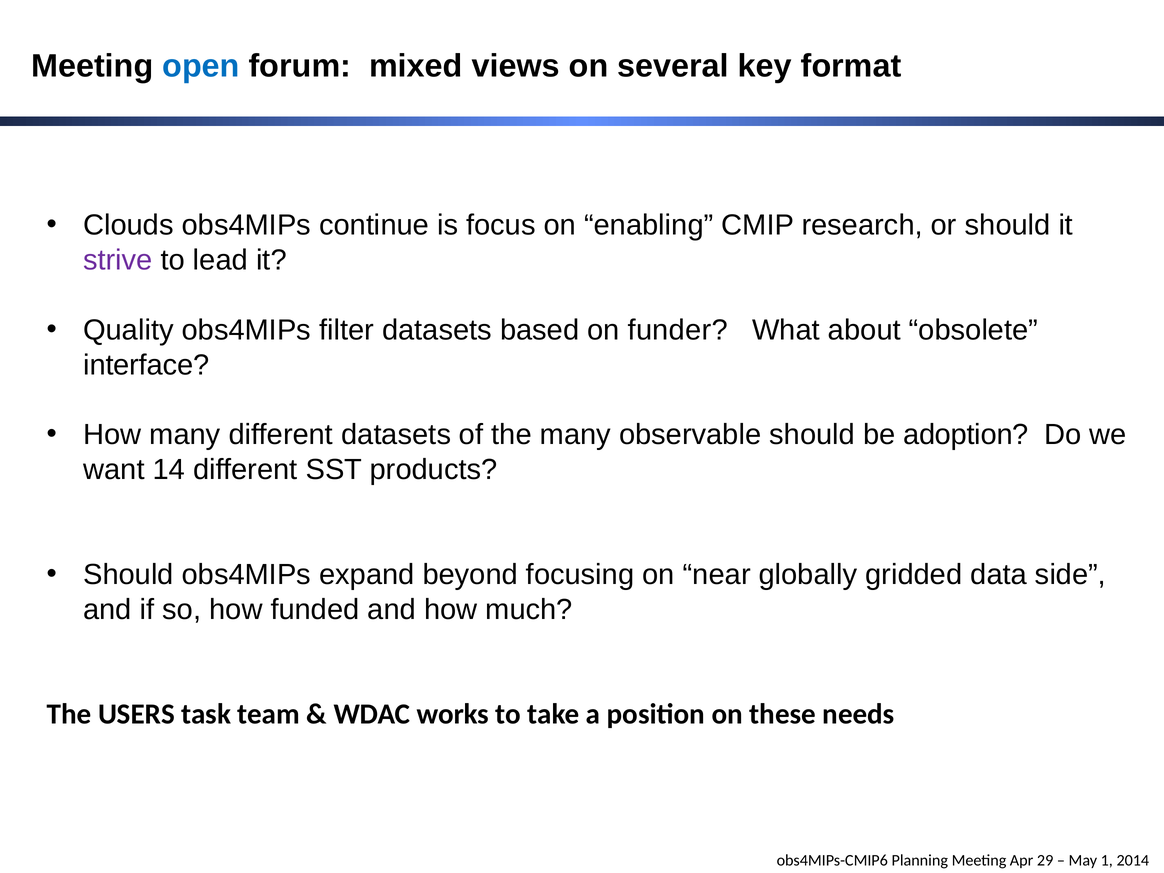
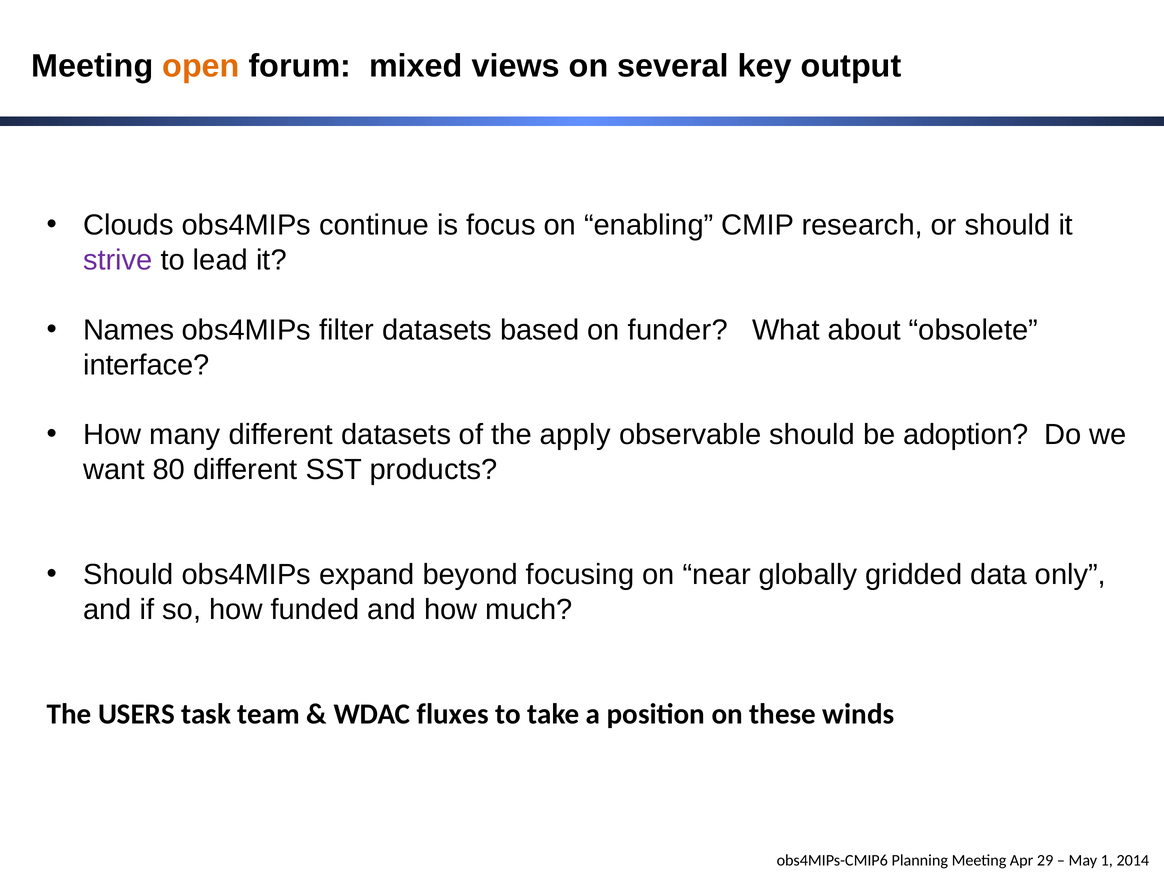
open colour: blue -> orange (201, 66)
format: format -> output (851, 66)
Quality: Quality -> Names (129, 330)
the many: many -> apply (575, 435)
14: 14 -> 80 (169, 470)
side: side -> only (1071, 575)
works: works -> fluxes (453, 714)
needs: needs -> winds (858, 714)
